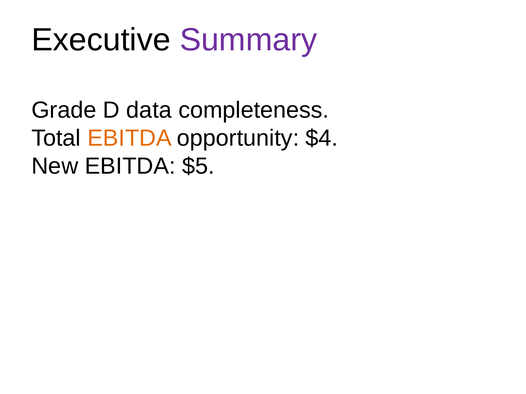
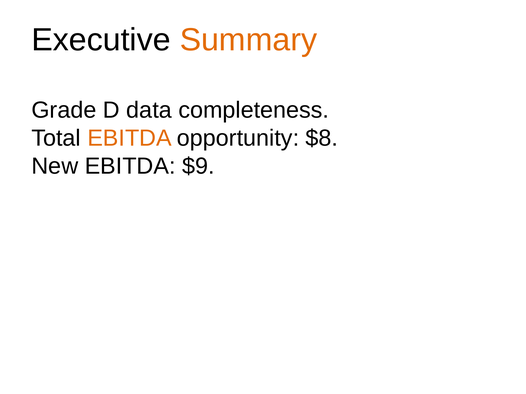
Summary colour: purple -> orange (248, 40)
$4: $4 -> $8 (322, 138)
$5: $5 -> $9 (198, 166)
